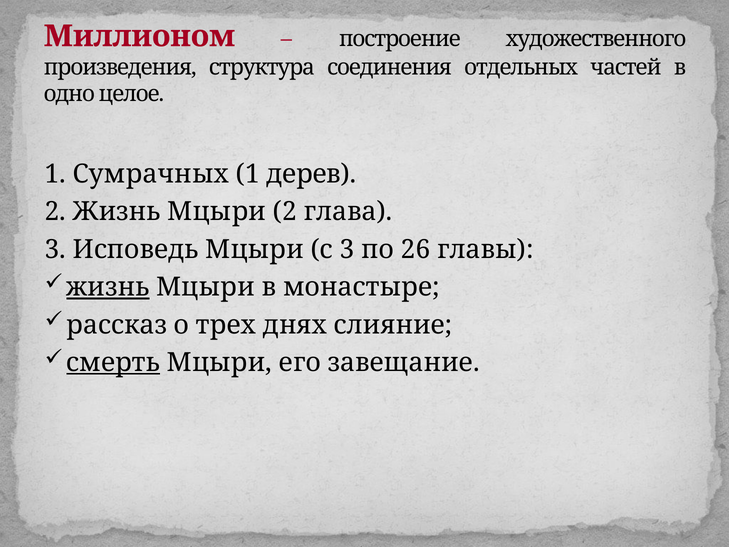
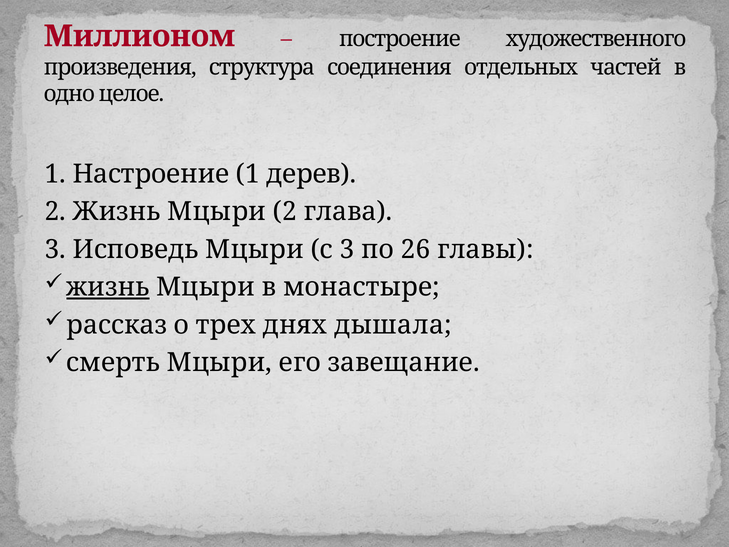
Сумрачных: Сумрачных -> Настроение (151, 174)
слияние: слияние -> дышала (393, 325)
смерть underline: present -> none (113, 362)
